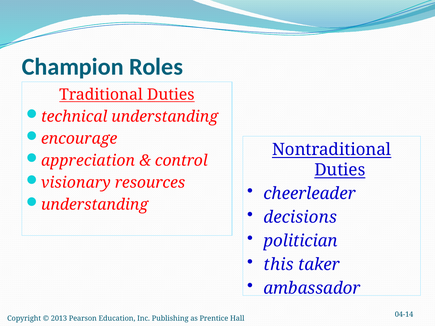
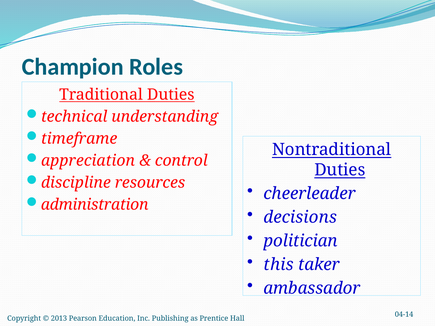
encourage: encourage -> timeframe (79, 139)
visionary: visionary -> discipline (76, 183)
understanding: understanding -> administration (95, 205)
